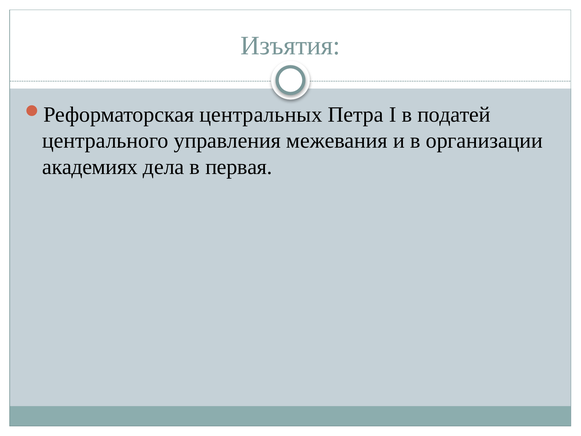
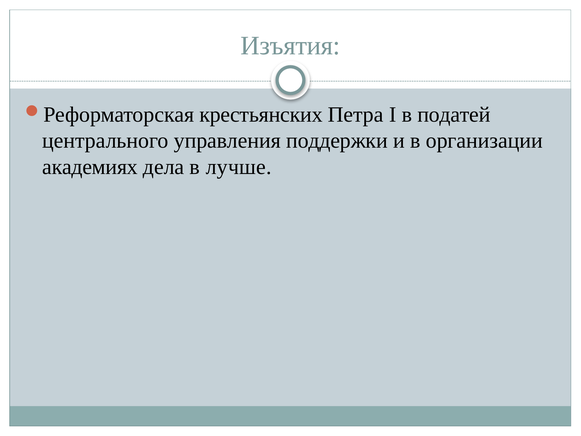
центральных: центральных -> крестьянских (261, 114)
межевания: межевания -> поддержки (337, 141)
первая: первая -> лучше (239, 167)
